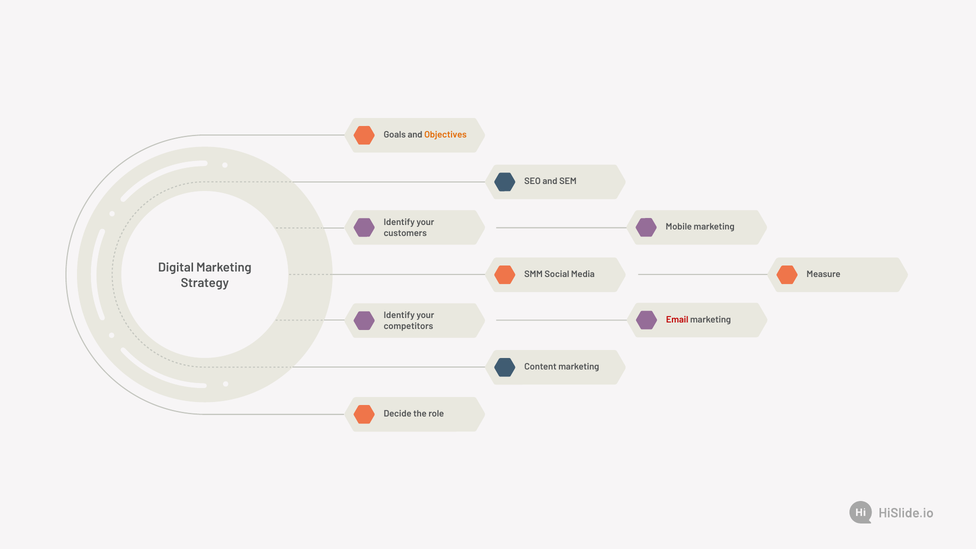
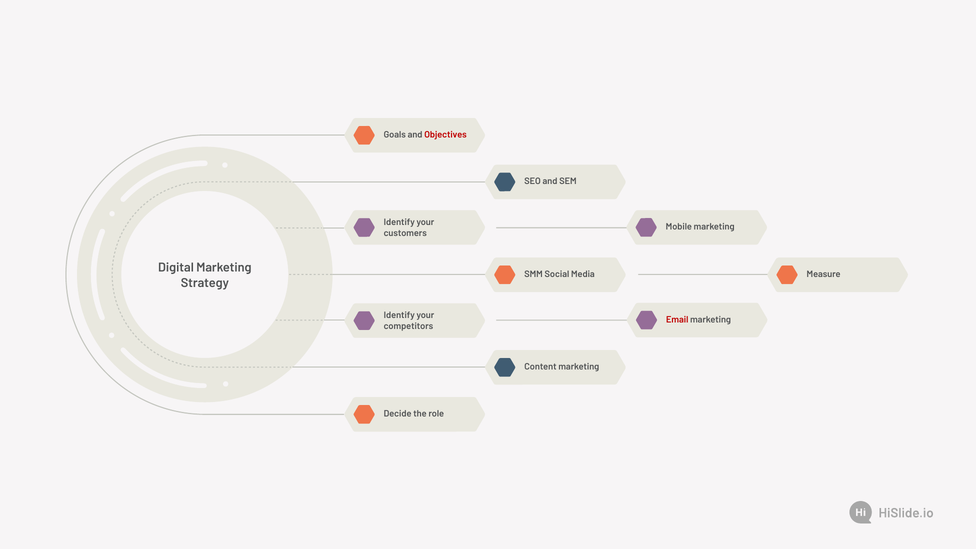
Objectives colour: orange -> red (445, 135)
